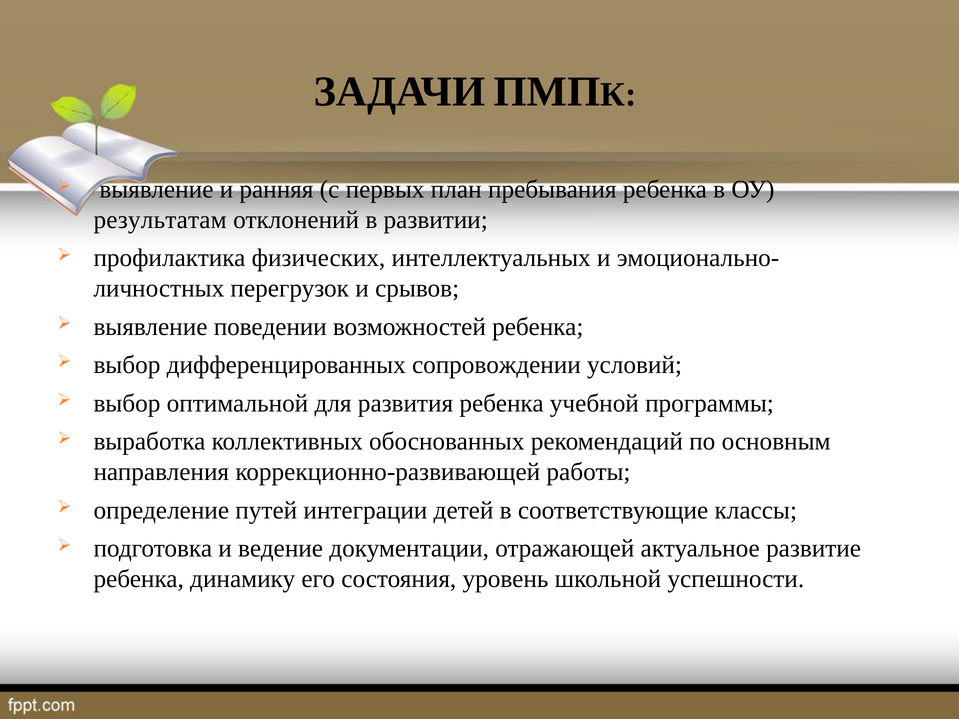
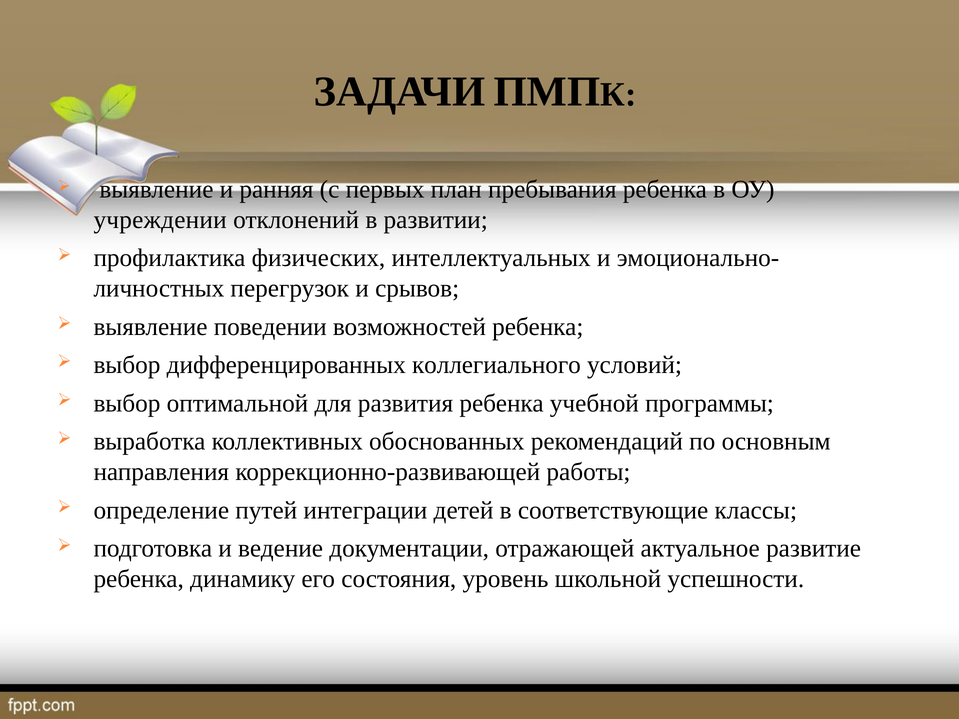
результатам: результатам -> учреждении (160, 220)
сопровождении: сопровождении -> коллегиального (496, 365)
